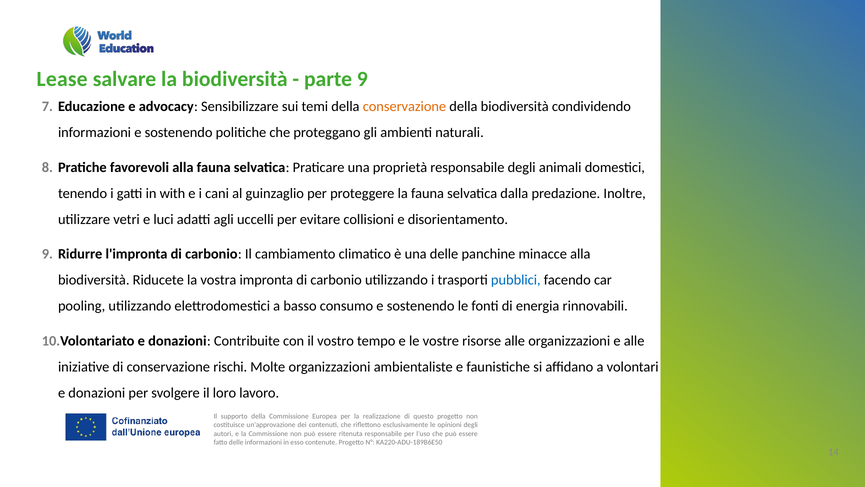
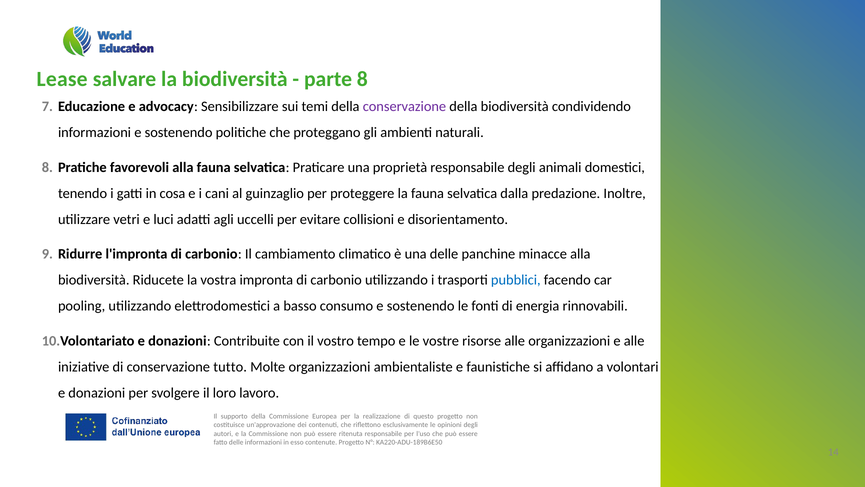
parte 9: 9 -> 8 (362, 79)
conservazione colour: orange -> purple (404, 106)
with: with -> cosa (172, 193)
rischi: rischi -> tutto (230, 367)
